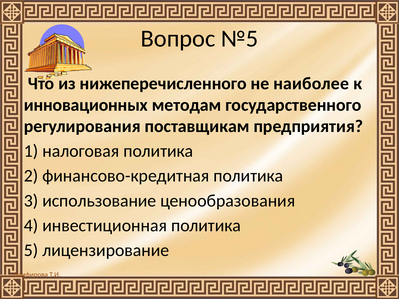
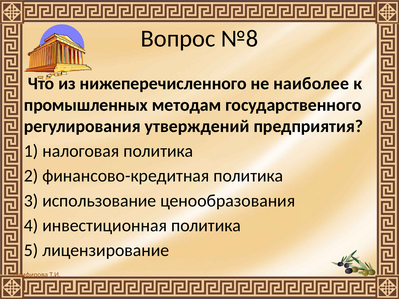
№5: №5 -> №8 (240, 39)
инновационных: инновационных -> промышленных (86, 105)
поставщикам: поставщикам -> утверждений (197, 126)
